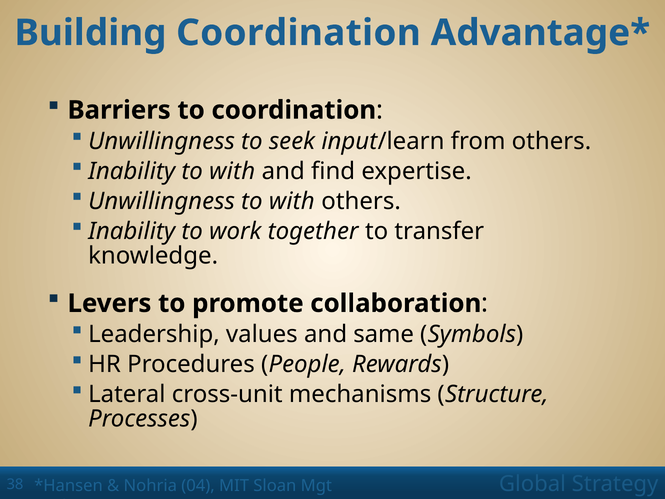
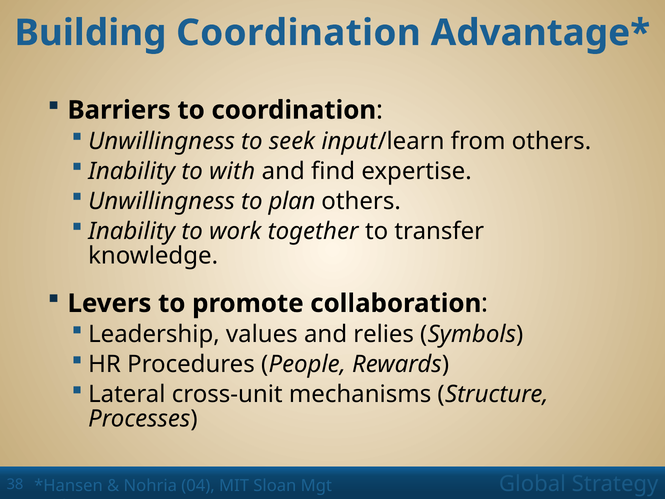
Unwillingness to with: with -> plan (292, 201)
same: same -> relies (384, 334)
